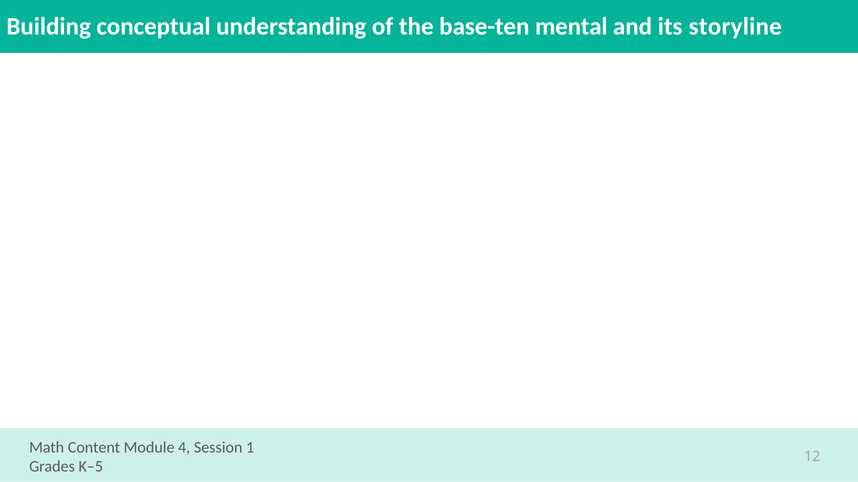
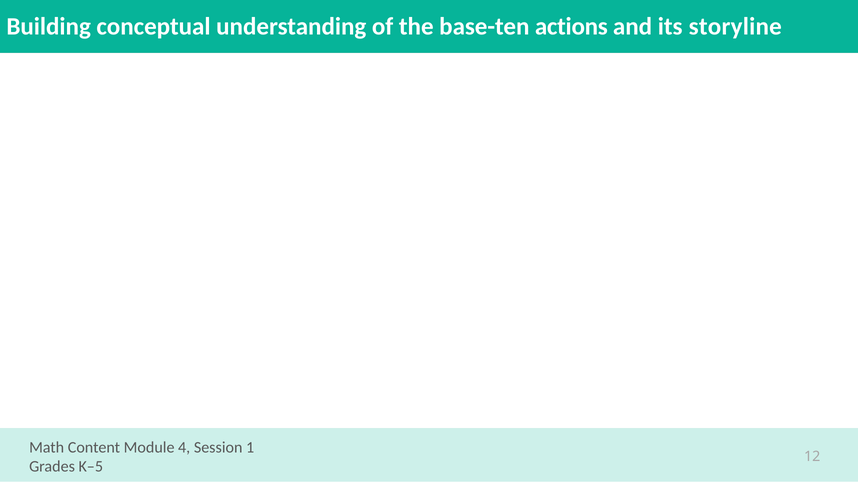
mental: mental -> actions (571, 26)
